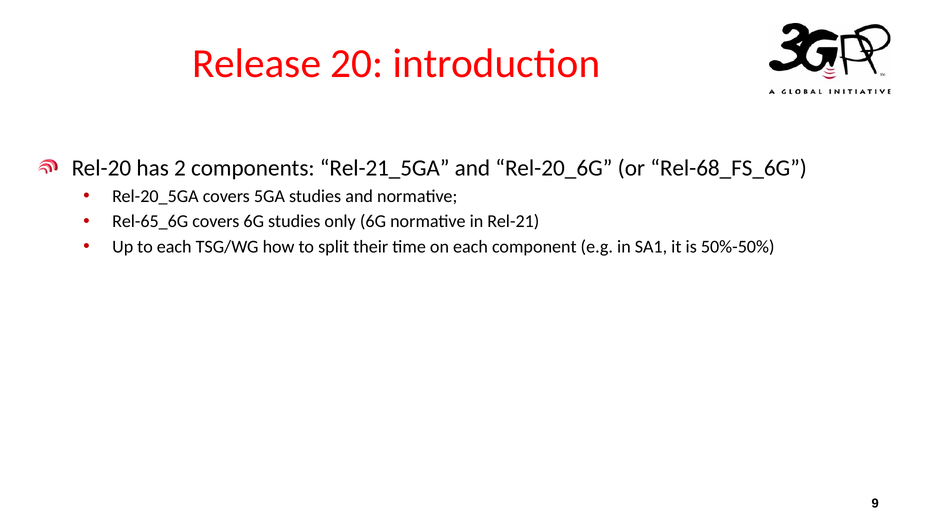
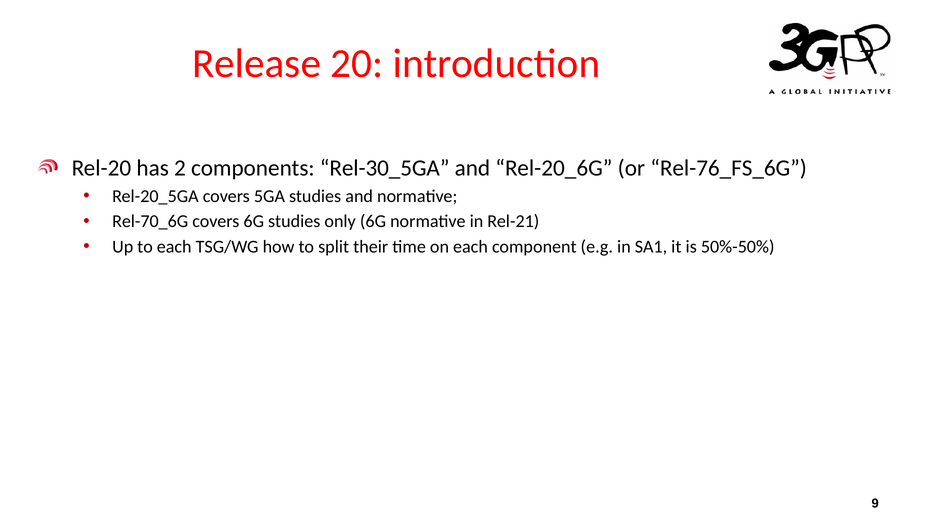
Rel-21_5GA: Rel-21_5GA -> Rel-30_5GA (385, 168)
Rel-68_FS_6G: Rel-68_FS_6G -> Rel-76_FS_6G (729, 168)
Rel-65_6G: Rel-65_6G -> Rel-70_6G (150, 221)
